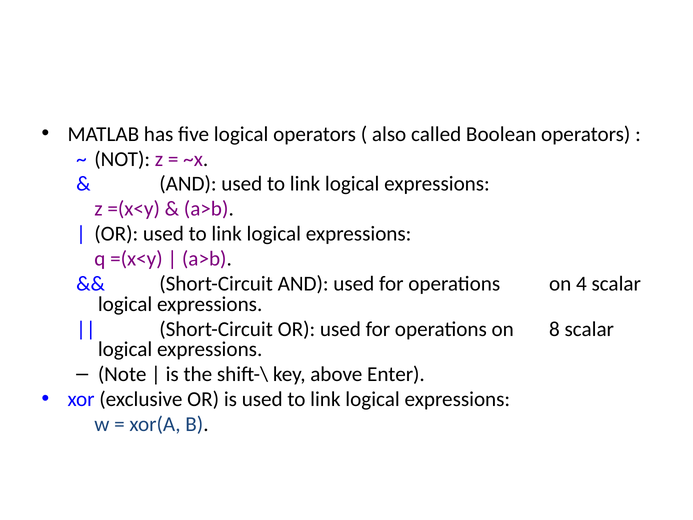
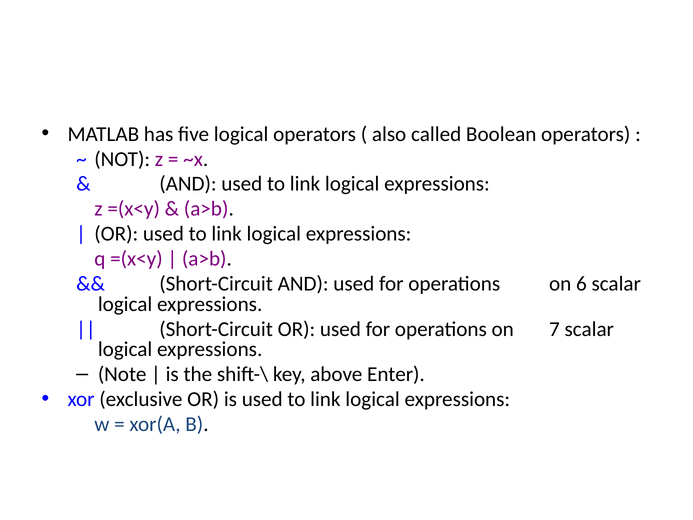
4: 4 -> 6 (581, 284)
8: 8 -> 7 (554, 329)
